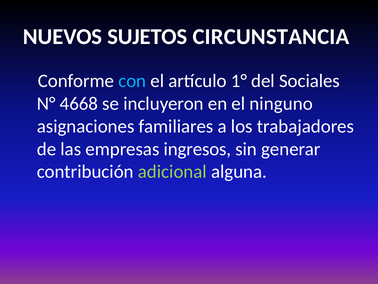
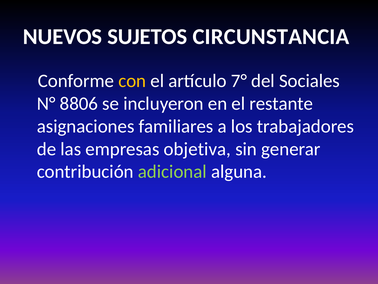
con colour: light blue -> yellow (132, 81)
1°: 1° -> 7° (239, 81)
4668: 4668 -> 8806 (79, 103)
ninguno: ninguno -> restante (281, 103)
ingresos: ingresos -> objetiva (197, 149)
